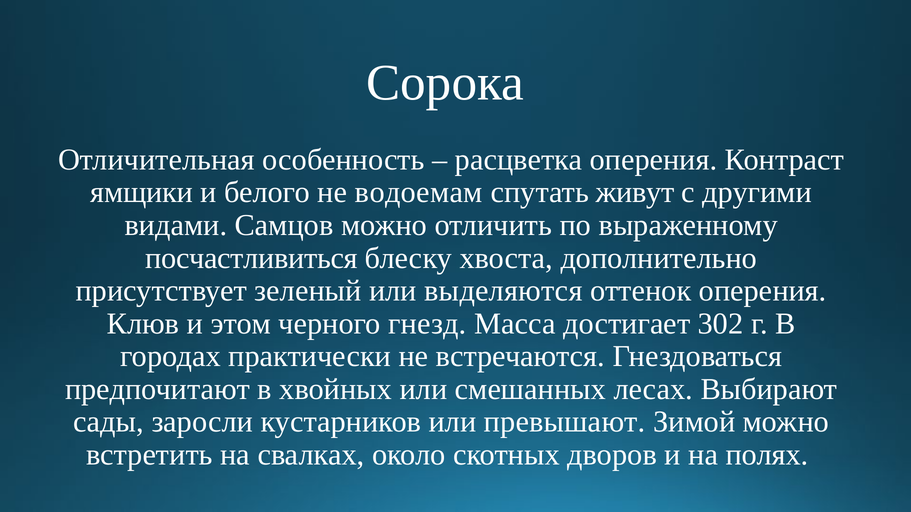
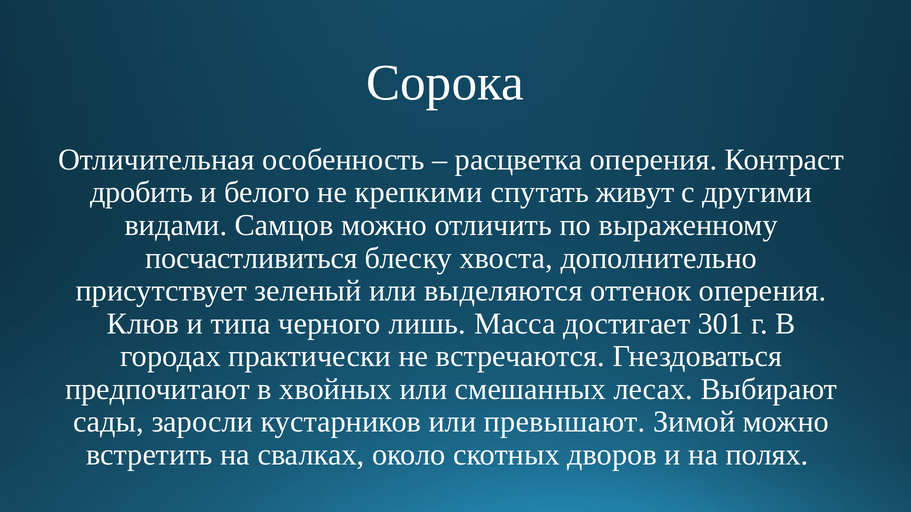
ямщики: ямщики -> дробить (142, 193)
водоемам: водоемам -> крепкими (419, 193)
этом: этом -> типа (241, 324)
гнезд: гнезд -> лишь (427, 324)
302: 302 -> 301 (721, 324)
